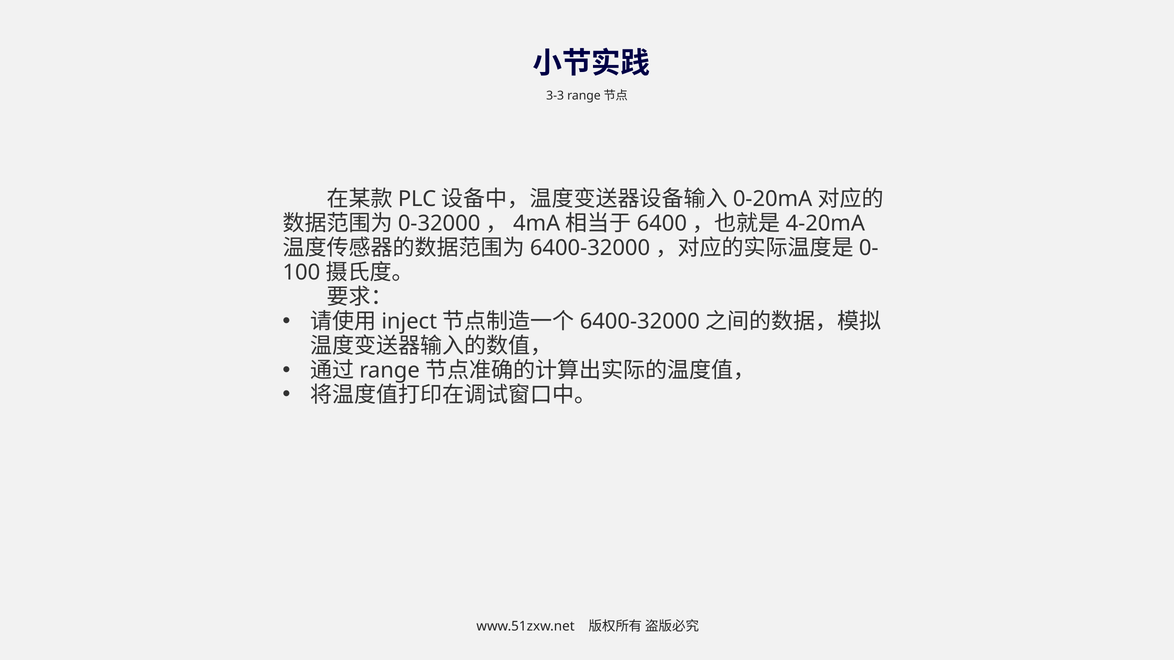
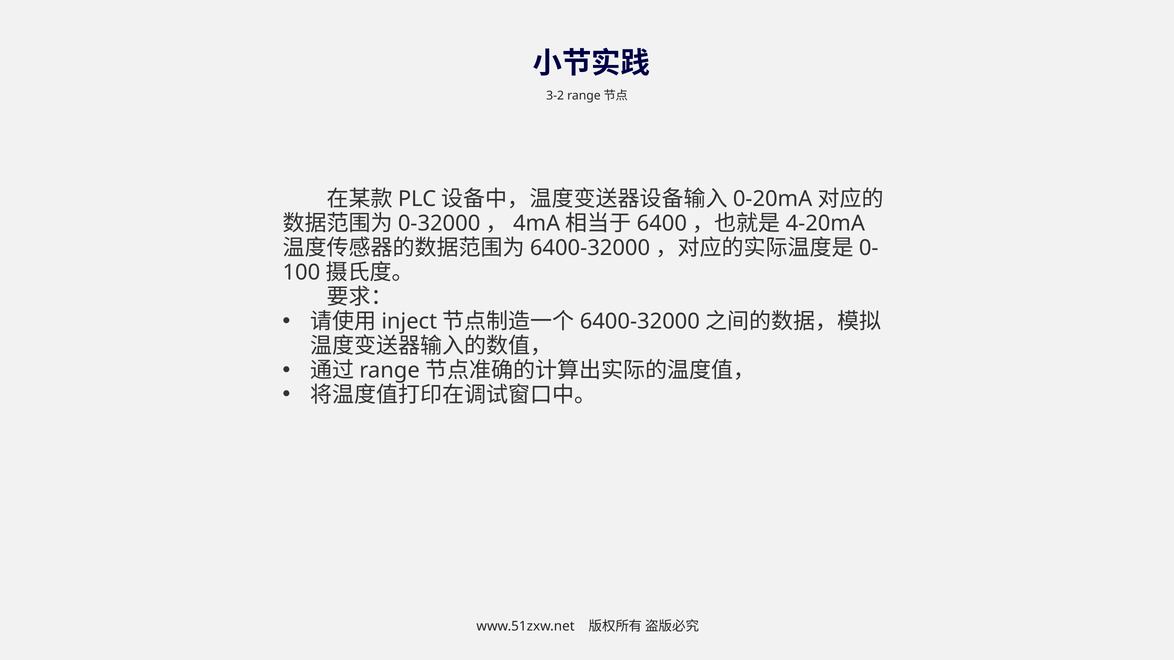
3-3: 3-3 -> 3-2 (555, 96)
